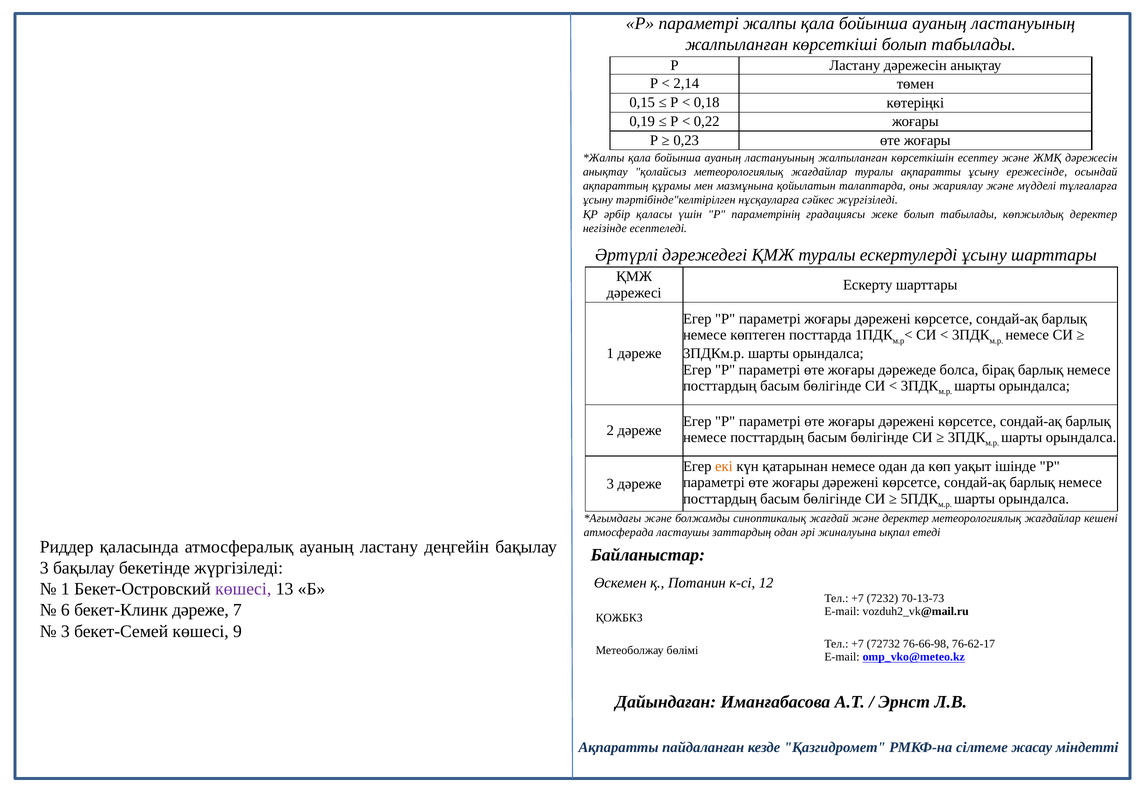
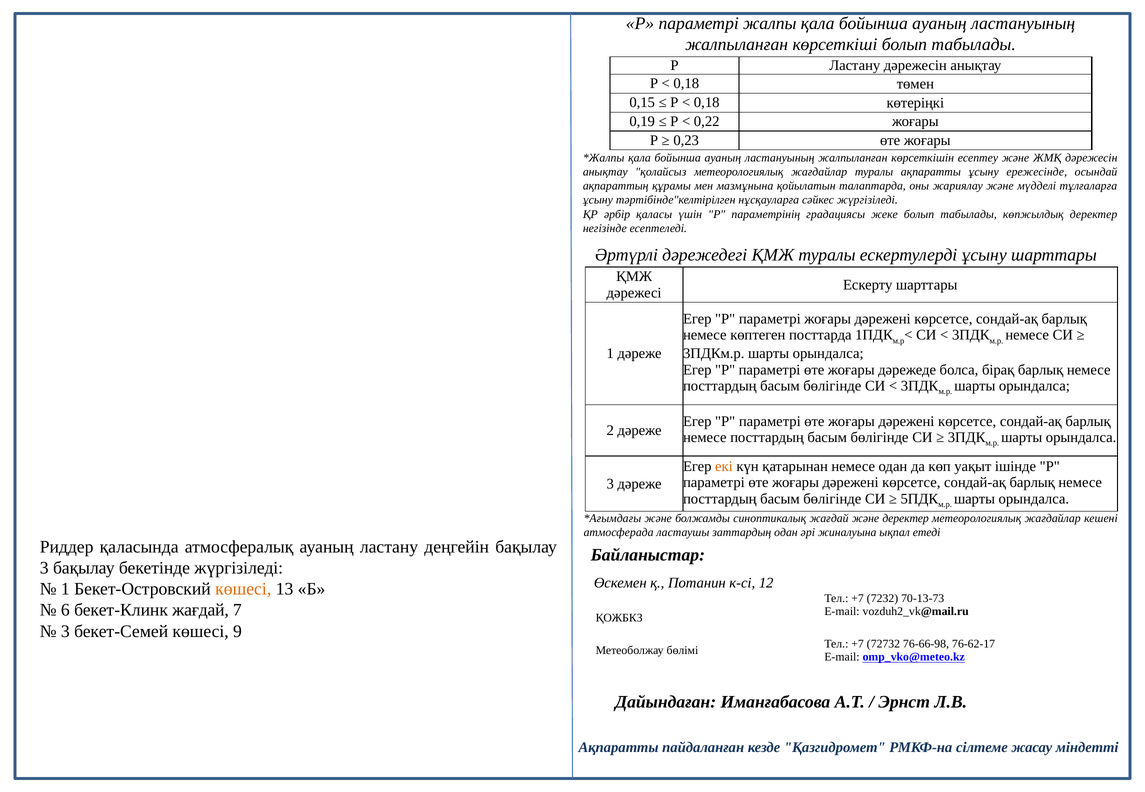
2,14: 2,14 -> 0,18 (686, 84)
көшесі colour: purple -> orange (243, 589)
бекет-Клинк дәреже: дәреже -> жағдай (201, 611)
